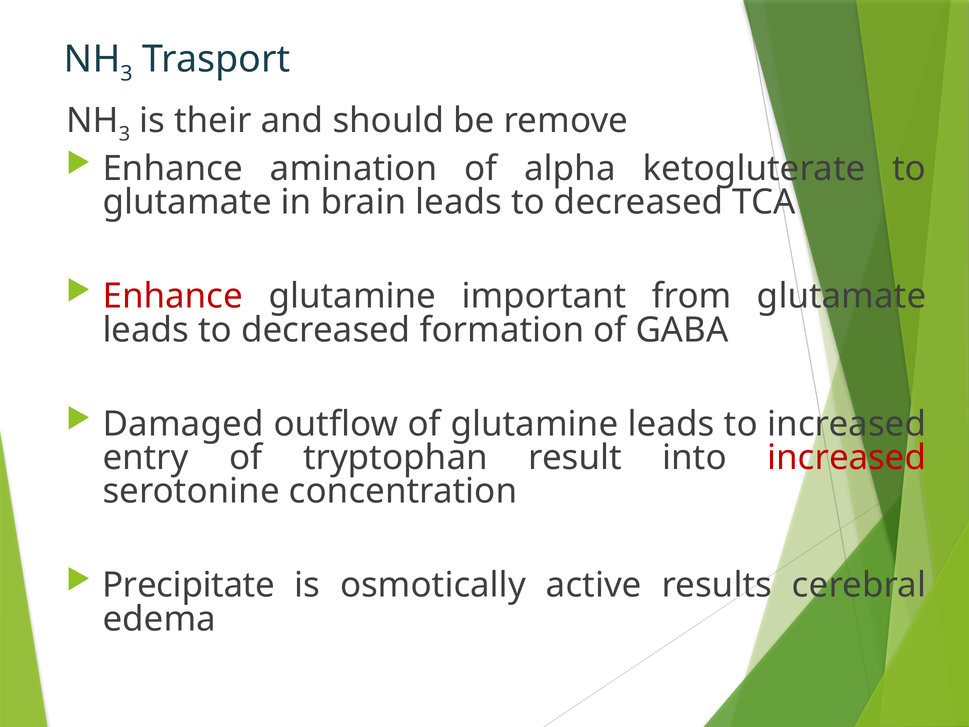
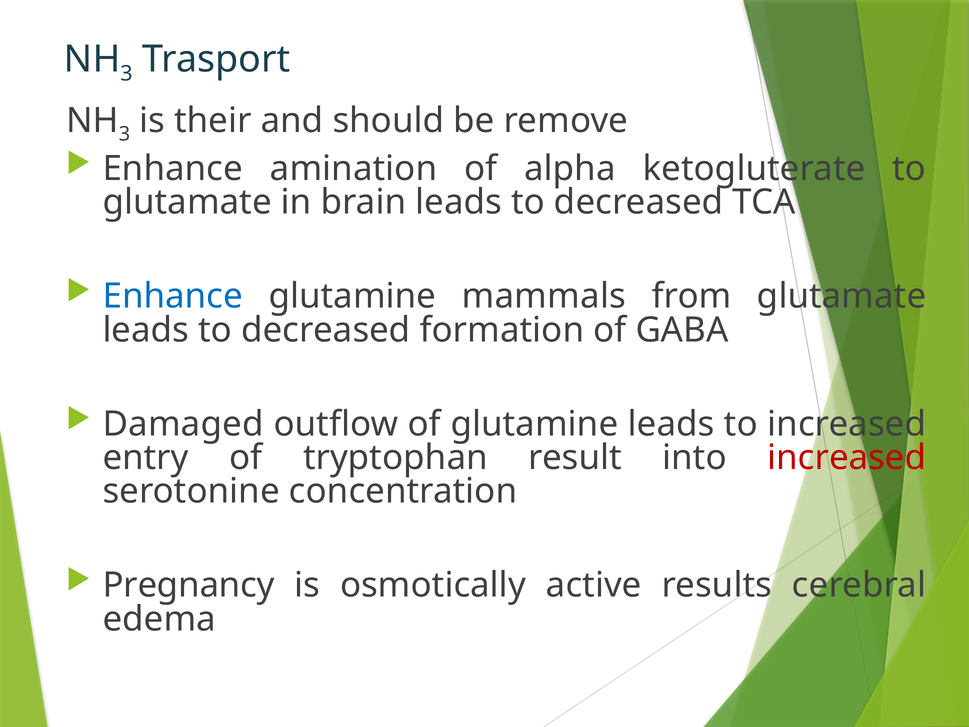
Enhance colour: red -> blue (173, 296)
important: important -> mammals (544, 296)
Precipitate: Precipitate -> Pregnancy (189, 585)
